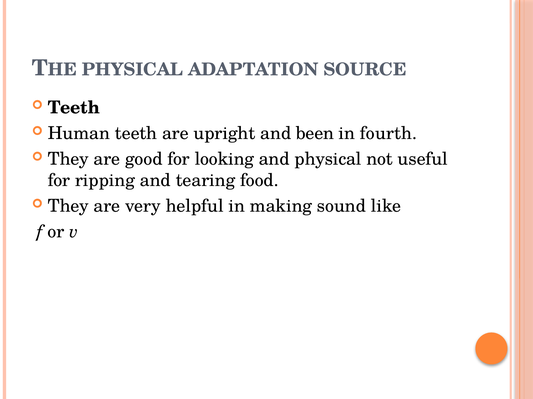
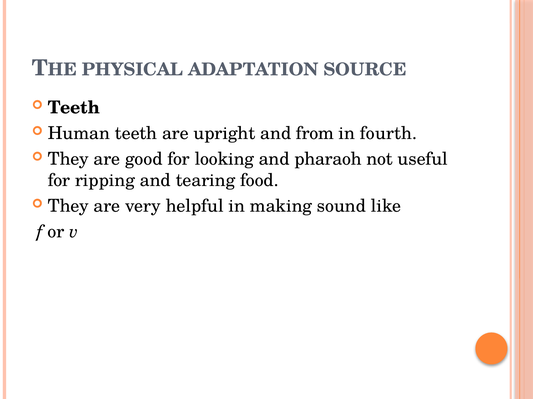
been: been -> from (315, 134)
and physical: physical -> pharaoh (328, 159)
